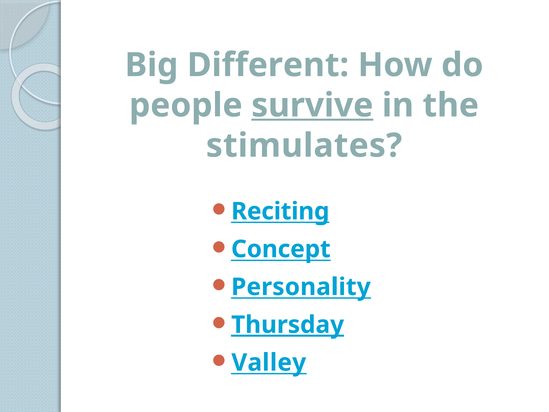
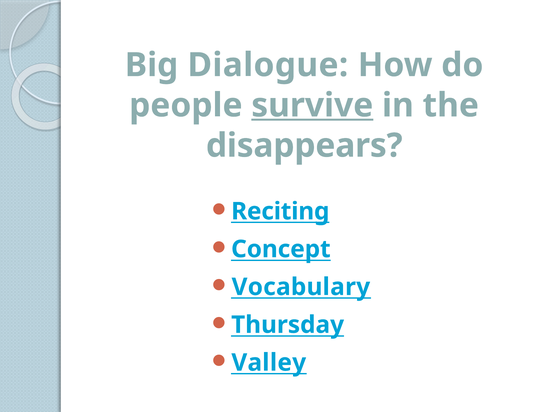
Different: Different -> Dialogue (268, 65)
stimulates: stimulates -> disappears (304, 146)
Personality: Personality -> Vocabulary (301, 287)
Thursday underline: present -> none (288, 325)
